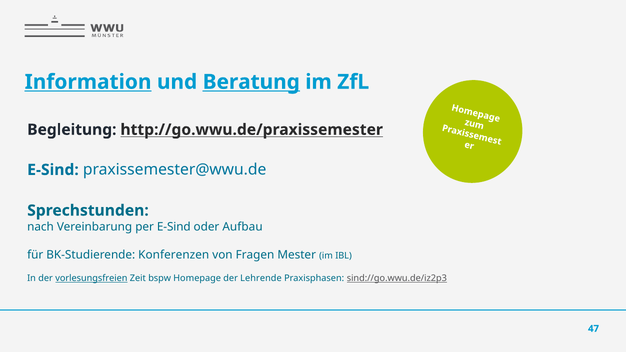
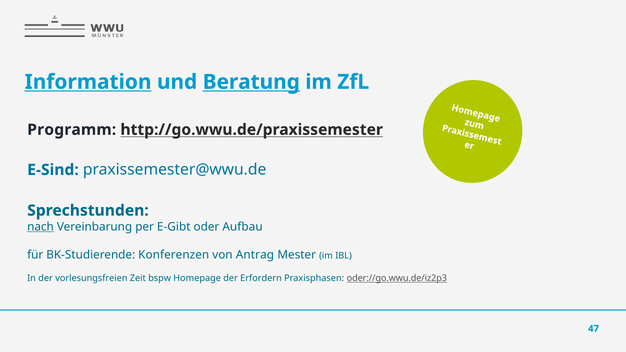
Begleitung: Begleitung -> Programm (72, 130)
nach underline: none -> present (41, 227)
per E-Sind: E-Sind -> E-Gibt (174, 227)
Fragen: Fragen -> Antrag (255, 255)
vorlesungsfreien underline: present -> none (91, 278)
Lehrende: Lehrende -> Erfordern (261, 278)
sind://go.wwu.de/iz2p3: sind://go.wwu.de/iz2p3 -> oder://go.wwu.de/iz2p3 (397, 278)
